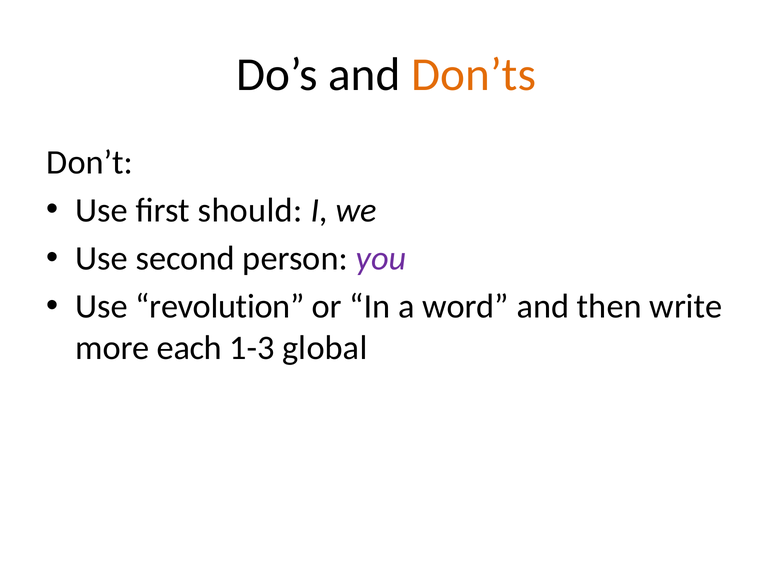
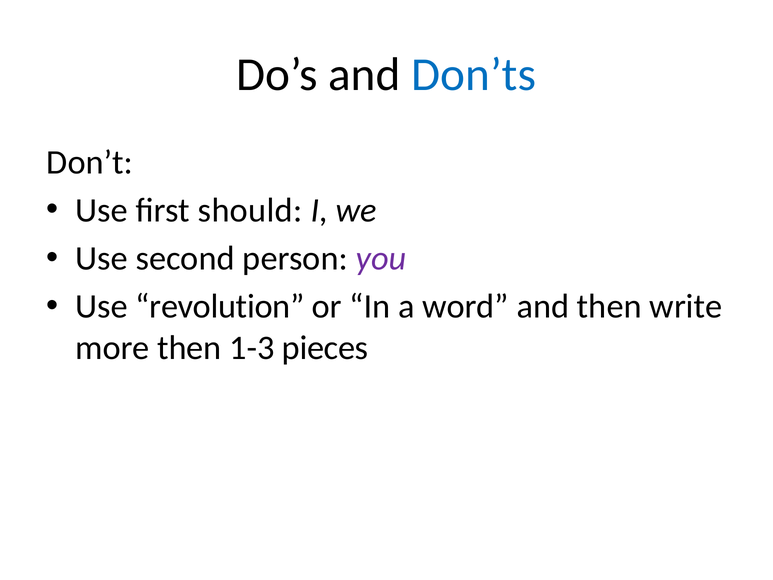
Don’ts colour: orange -> blue (474, 75)
more each: each -> then (189, 348)
global: global -> pieces (325, 348)
